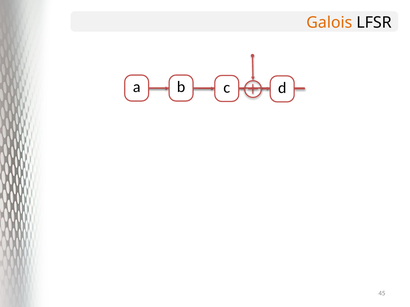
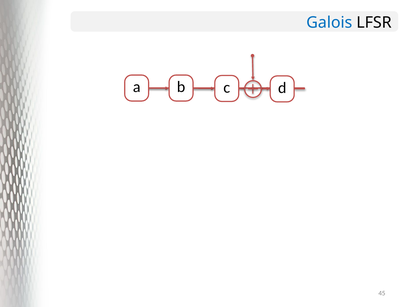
Galois colour: orange -> blue (329, 23)
